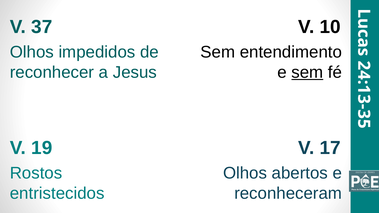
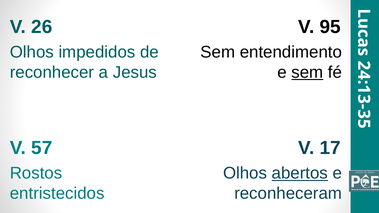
37: 37 -> 26 (42, 27)
10: 10 -> 95 (330, 27)
19: 19 -> 57 (42, 148)
abertos underline: none -> present (300, 173)
